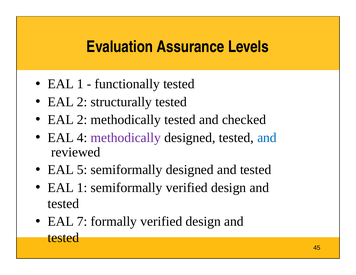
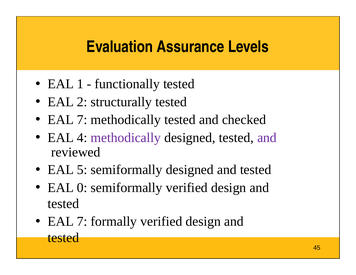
2: 2 -> 7 (82, 120)
and colour: blue -> purple (267, 138)
1: 1 -> 0 (82, 188)
